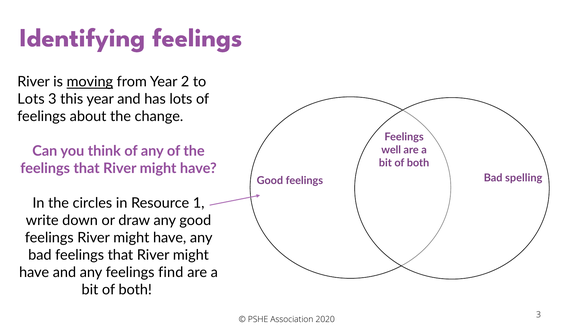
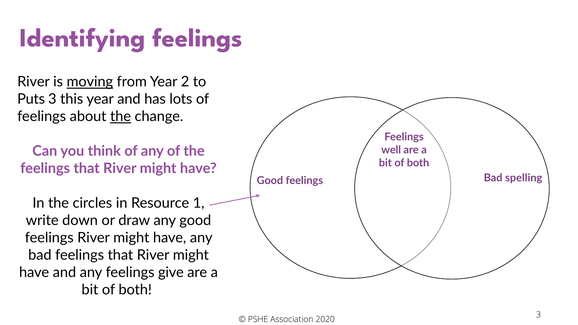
Lots: Lots -> Puts (31, 99)
the underline: none -> present (121, 117)
find: find -> give (171, 273)
